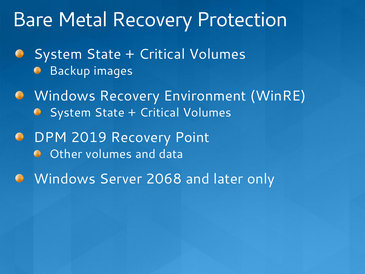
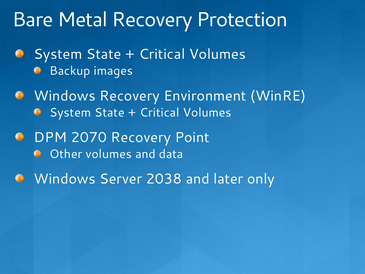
2019: 2019 -> 2070 (89, 137)
2068: 2068 -> 2038 (164, 179)
